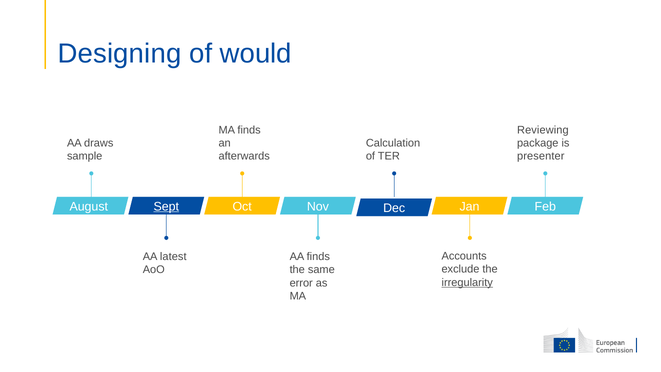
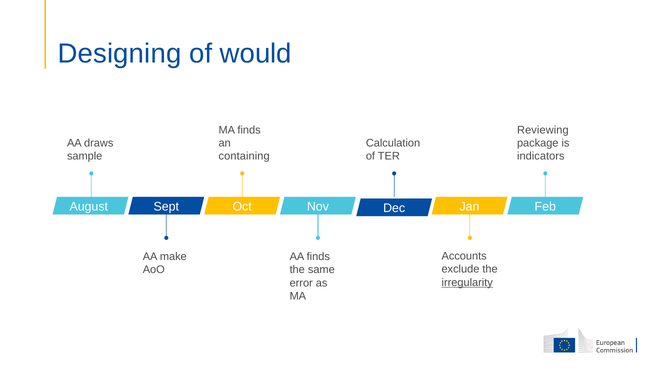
afterwards: afterwards -> containing (244, 156)
presenter: presenter -> indicators (541, 156)
Sept underline: present -> none (166, 206)
latest: latest -> make (173, 256)
